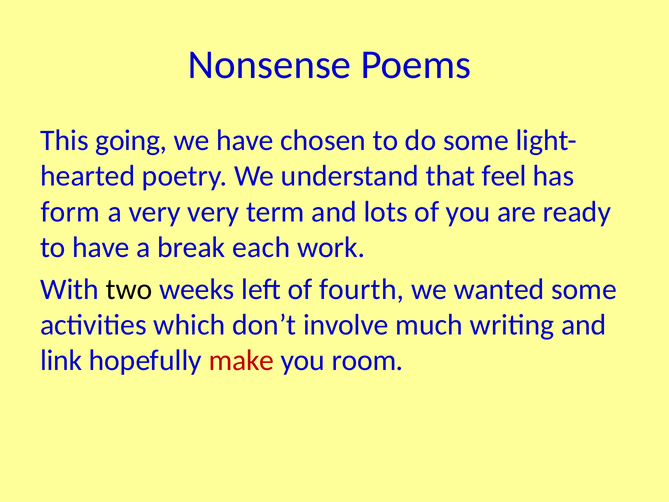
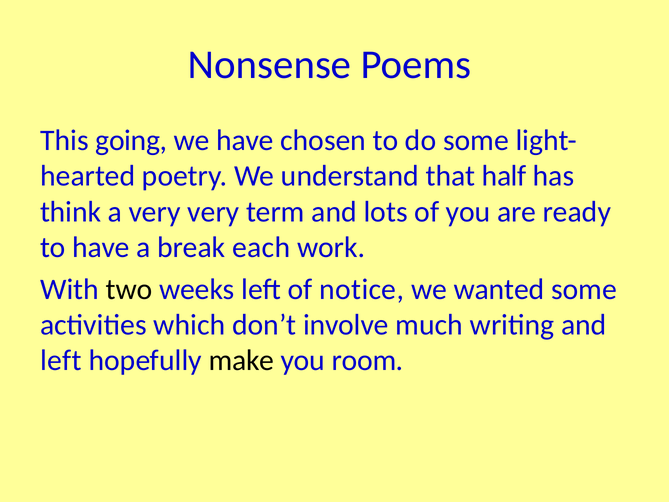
feel: feel -> half (504, 176)
form: form -> think (71, 212)
fourth: fourth -> notice (362, 289)
link: link -> left (61, 360)
make colour: red -> black (241, 360)
